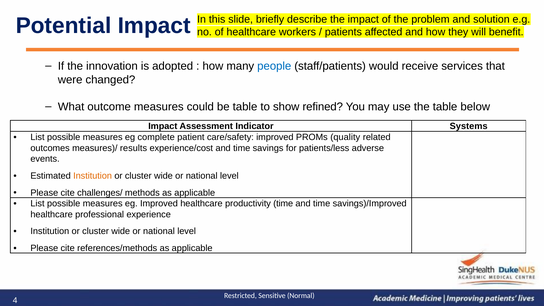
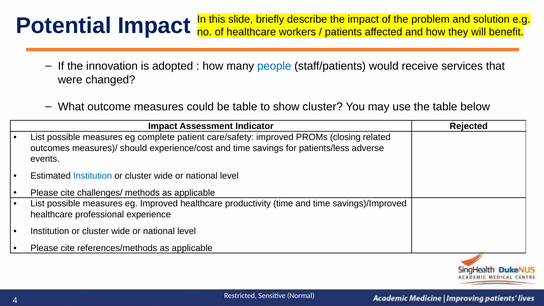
show refined: refined -> cluster (323, 107)
Systems: Systems -> Rejected (469, 126)
quality: quality -> closing (345, 137)
results: results -> should (134, 148)
Institution colour: orange -> blue (93, 176)
